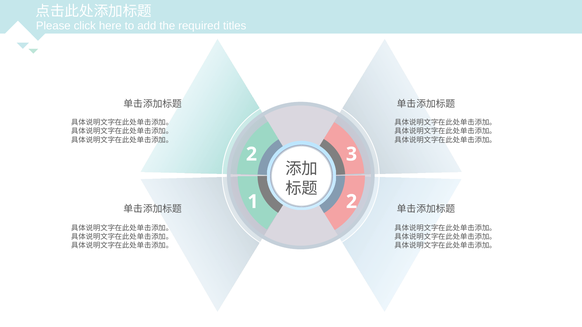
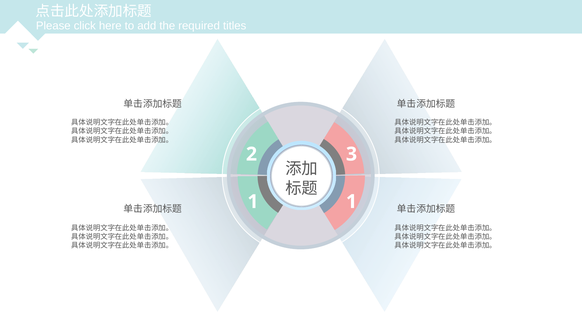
1 2: 2 -> 1 (352, 202)
